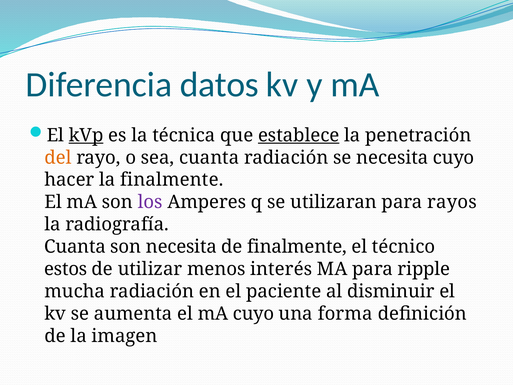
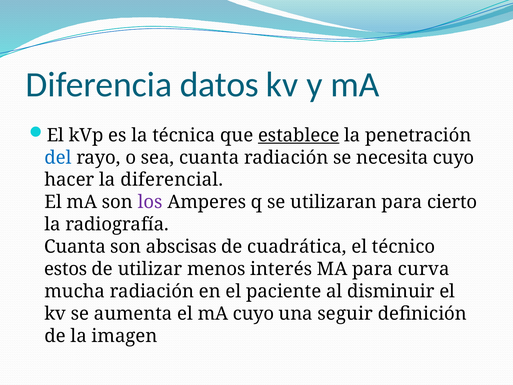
kVp underline: present -> none (86, 135)
del colour: orange -> blue (58, 157)
la finalmente: finalmente -> diferencial (172, 180)
rayos: rayos -> cierto (452, 202)
son necesita: necesita -> abscisas (181, 247)
de finalmente: finalmente -> cuadrática (297, 247)
ripple: ripple -> curva (424, 269)
forma: forma -> seguir (345, 313)
